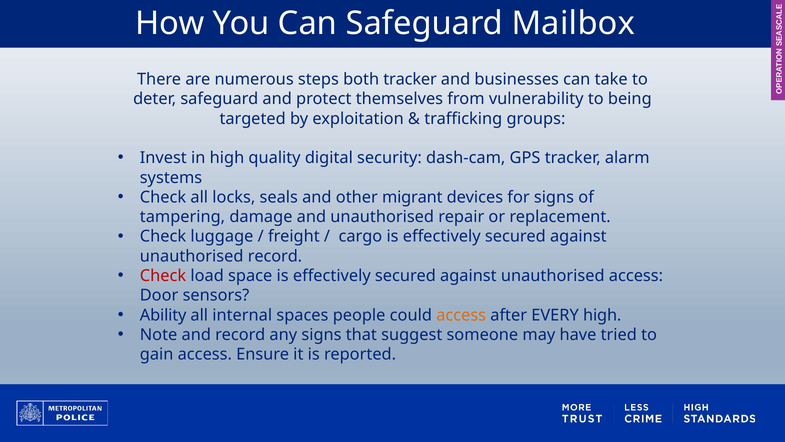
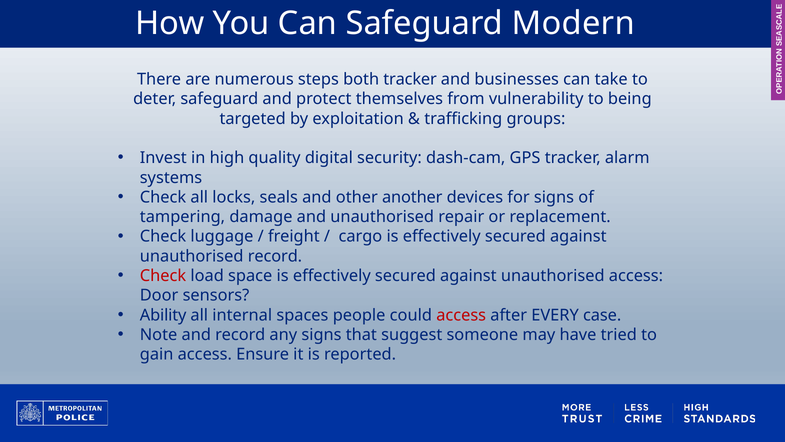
Mailbox: Mailbox -> Modern (573, 24)
migrant: migrant -> another (412, 197)
access colour: orange -> red (461, 315)
EVERY high: high -> case (602, 315)
